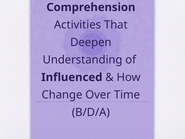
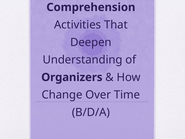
Influenced: Influenced -> Organizers (72, 77)
